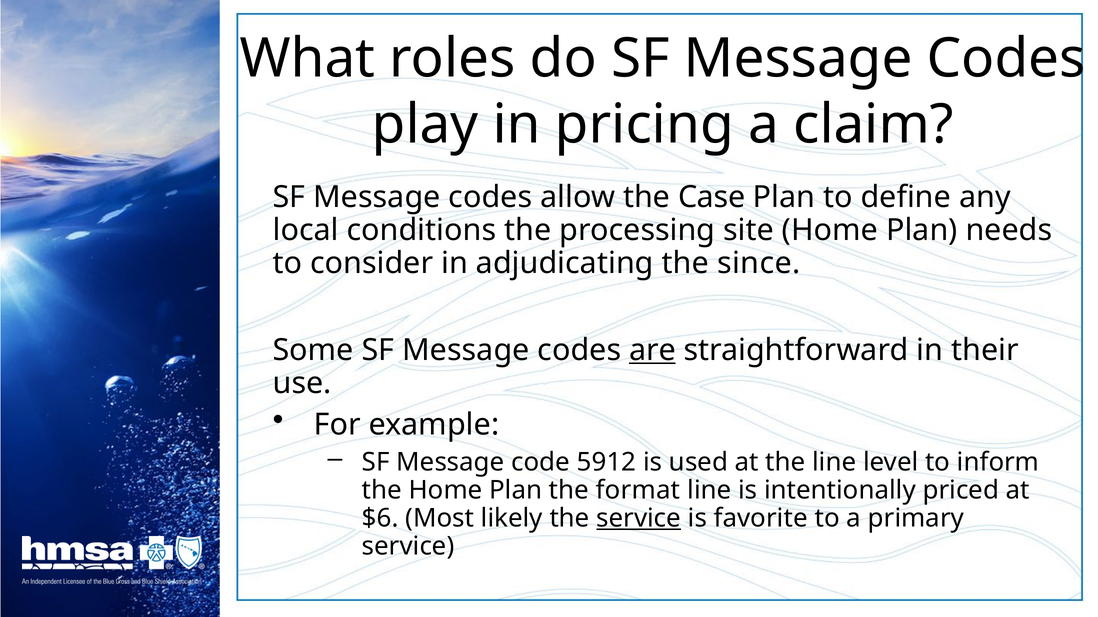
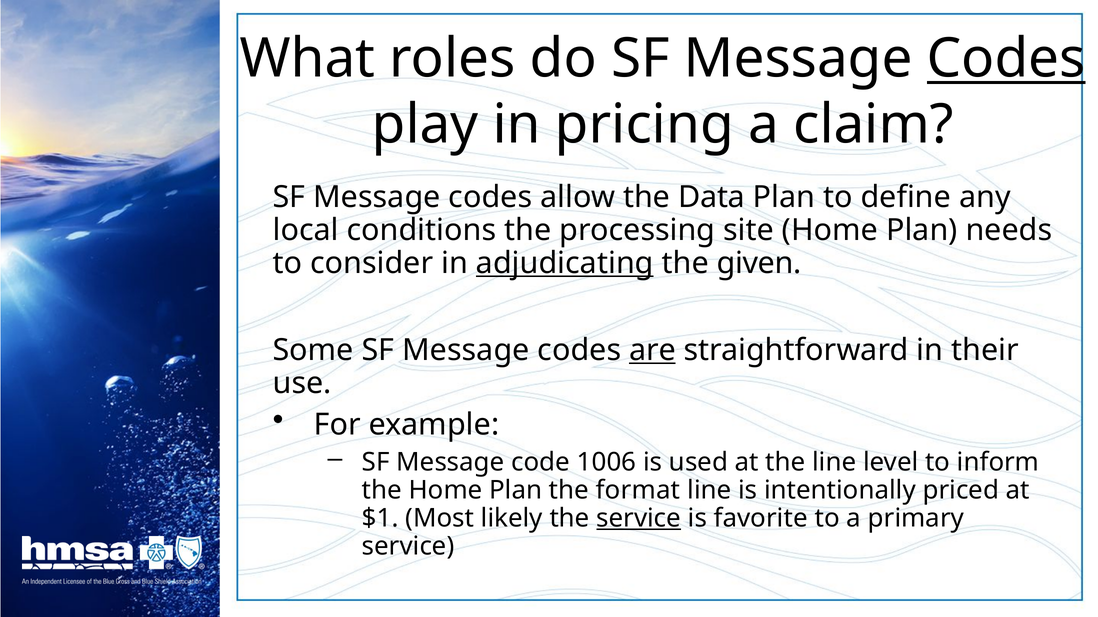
Codes underline: none -> present (1006, 59)
Case: Case -> Data (712, 198)
adjudicating underline: none -> present (565, 263)
since: since -> given (759, 263)
5912: 5912 -> 1006 (607, 463)
$6: $6 -> $1 (380, 519)
